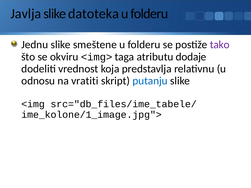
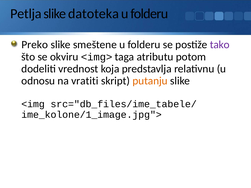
Javlja: Javlja -> Petlja (26, 14)
Jednu: Jednu -> Preko (35, 45)
dodaje: dodaje -> potom (191, 57)
putanju colour: blue -> orange (150, 81)
